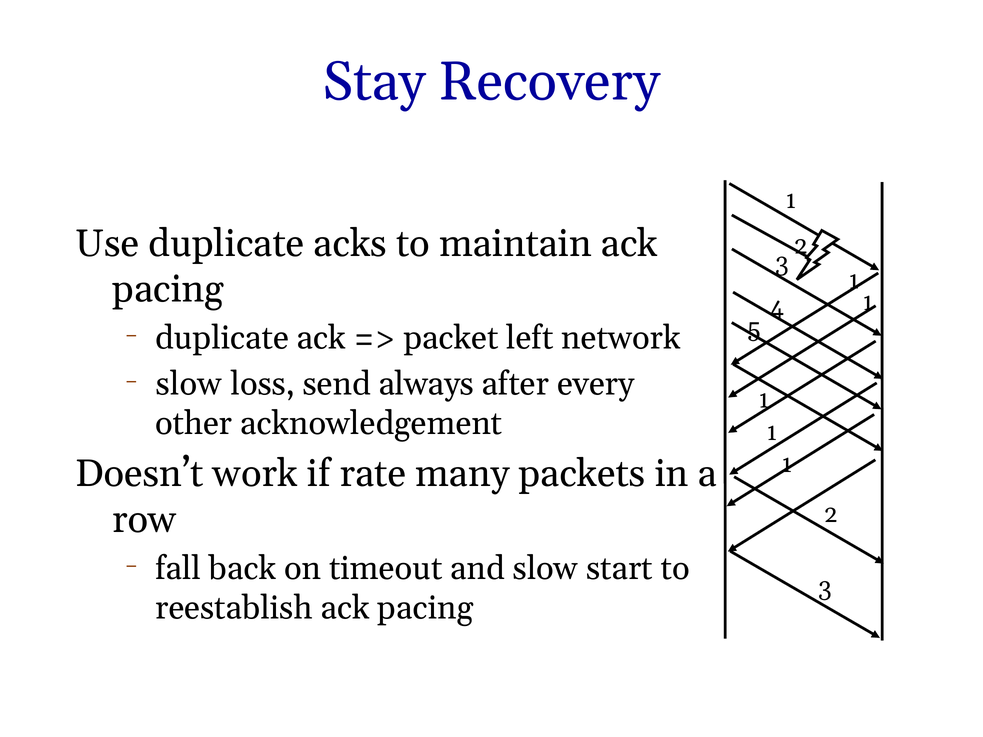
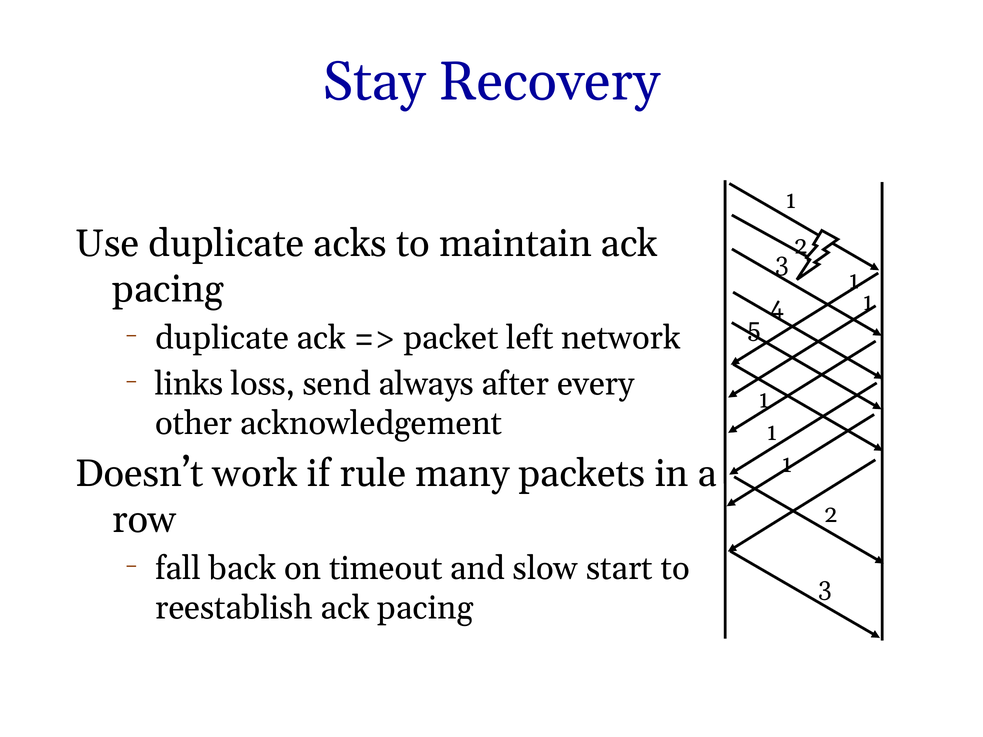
slow: slow -> links (189, 384)
rate: rate -> rule (373, 474)
